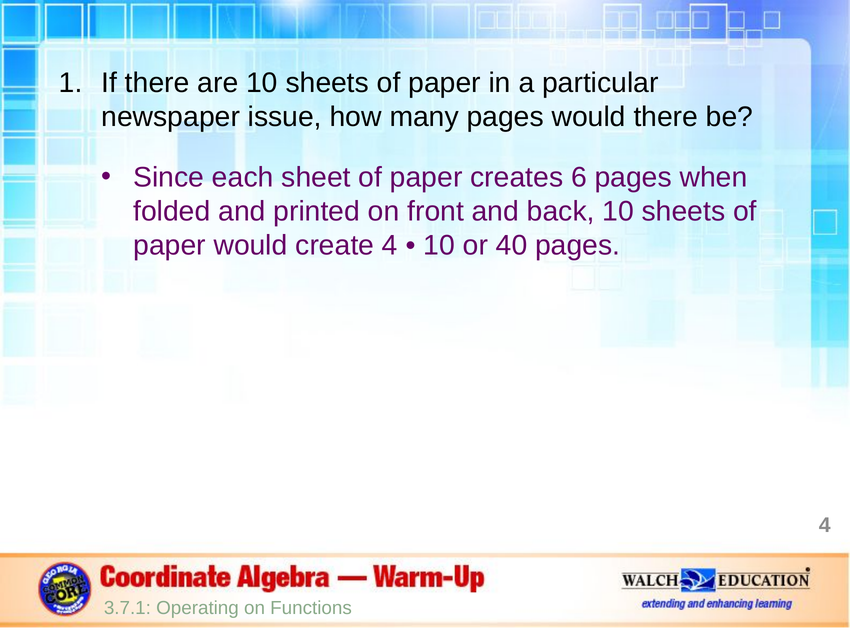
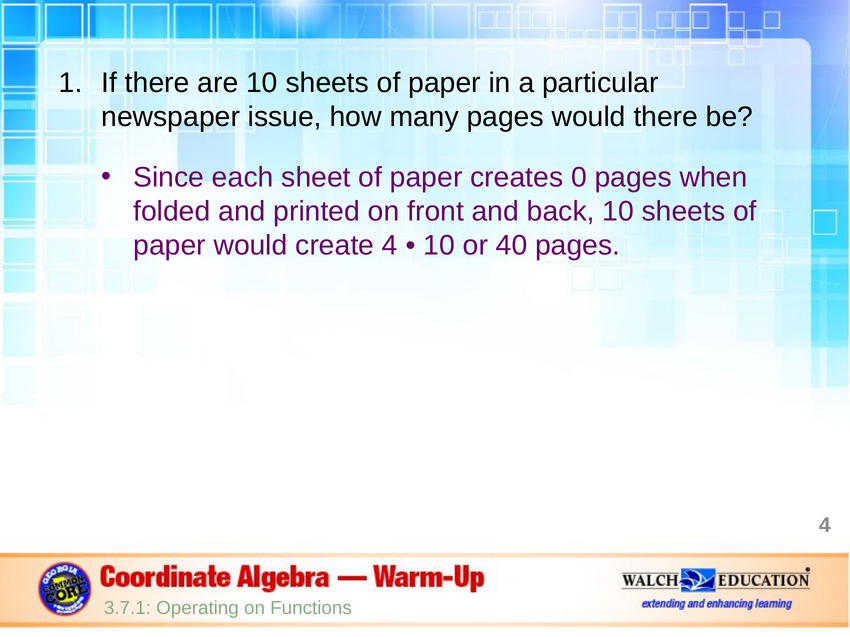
6: 6 -> 0 (579, 178)
